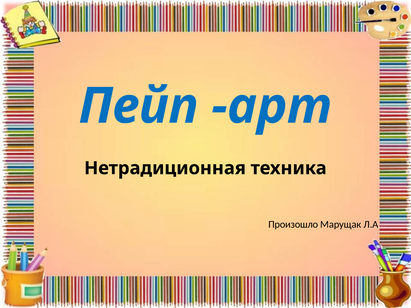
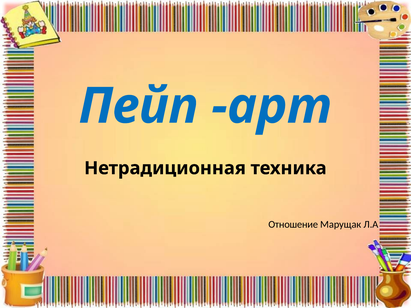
Произошло: Произошло -> Отношение (293, 225)
